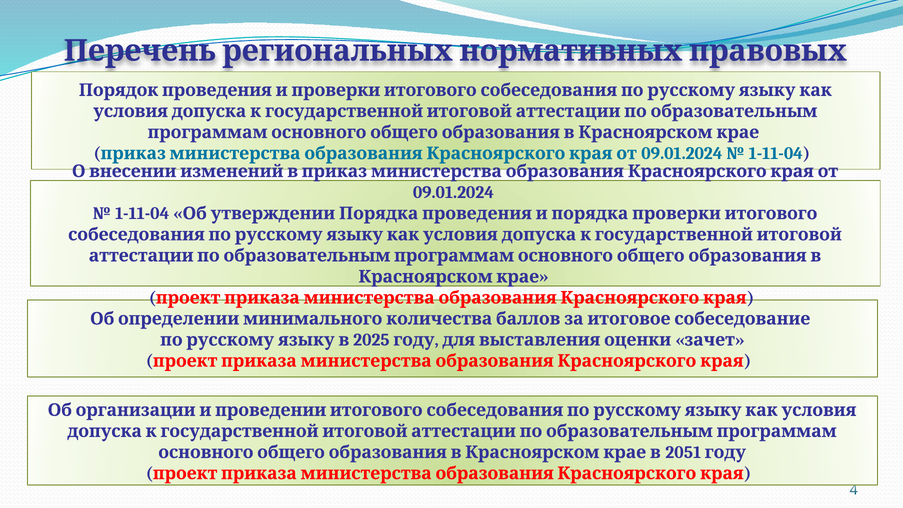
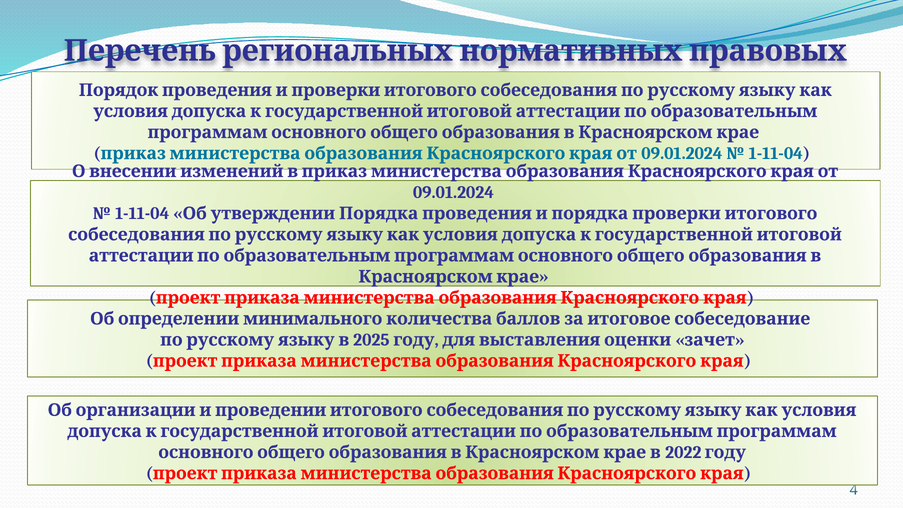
2051: 2051 -> 2022 (683, 452)
